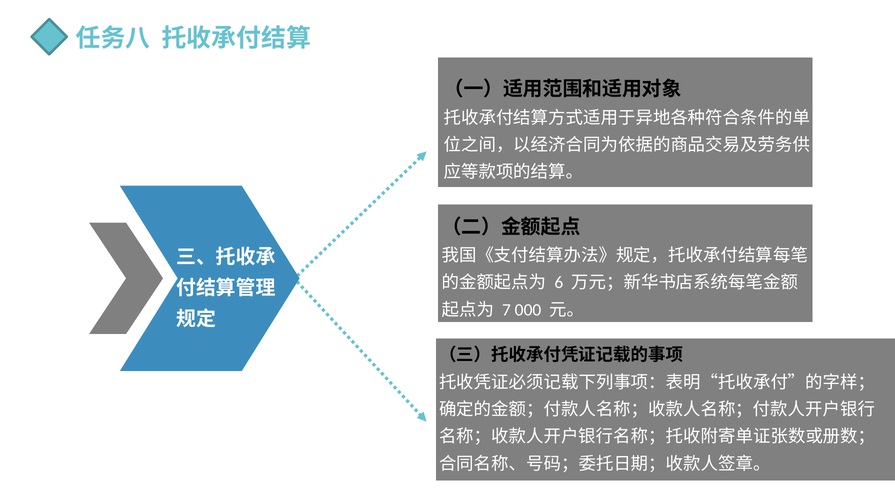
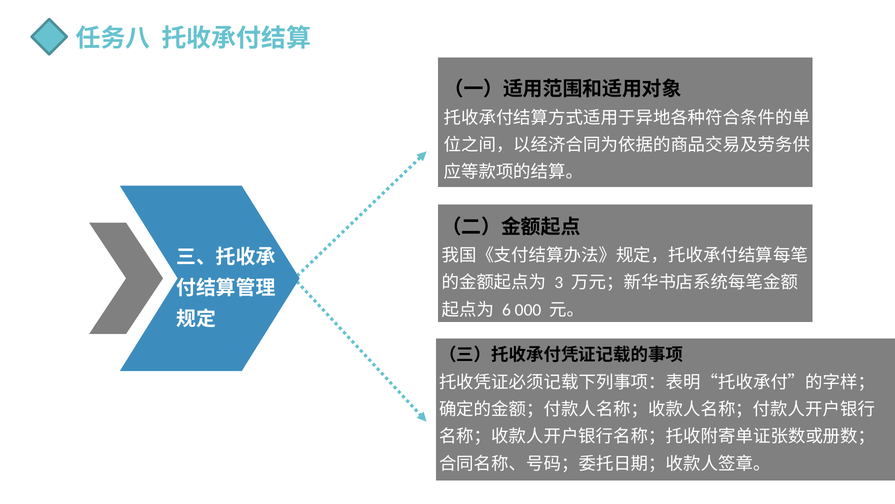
6: 6 -> 3 (559, 282)
7: 7 -> 6 (506, 309)
